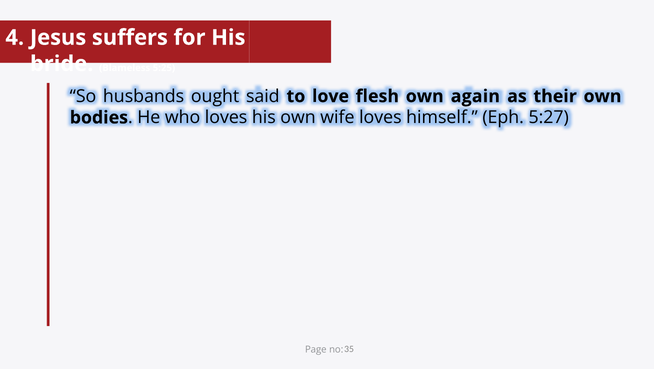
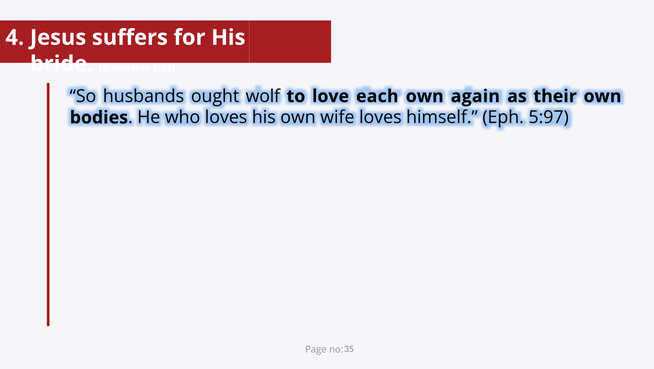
said: said -> wolf (263, 96)
flesh: flesh -> each (377, 96)
5:27: 5:27 -> 5:97 (549, 118)
